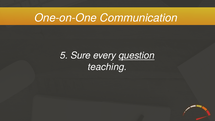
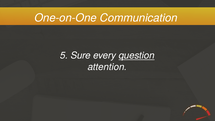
teaching: teaching -> attention (107, 67)
